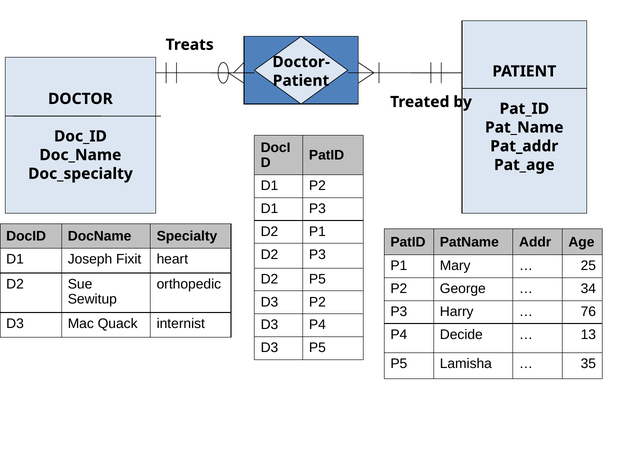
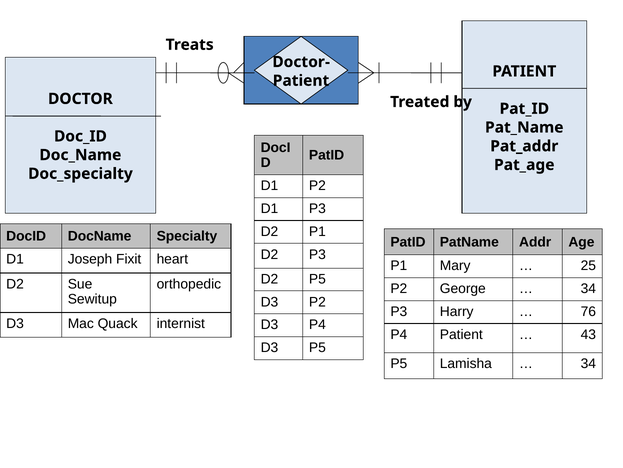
P4 Decide: Decide -> Patient (461, 334)
13: 13 -> 43 (588, 334)
35: 35 -> 34 (588, 363)
